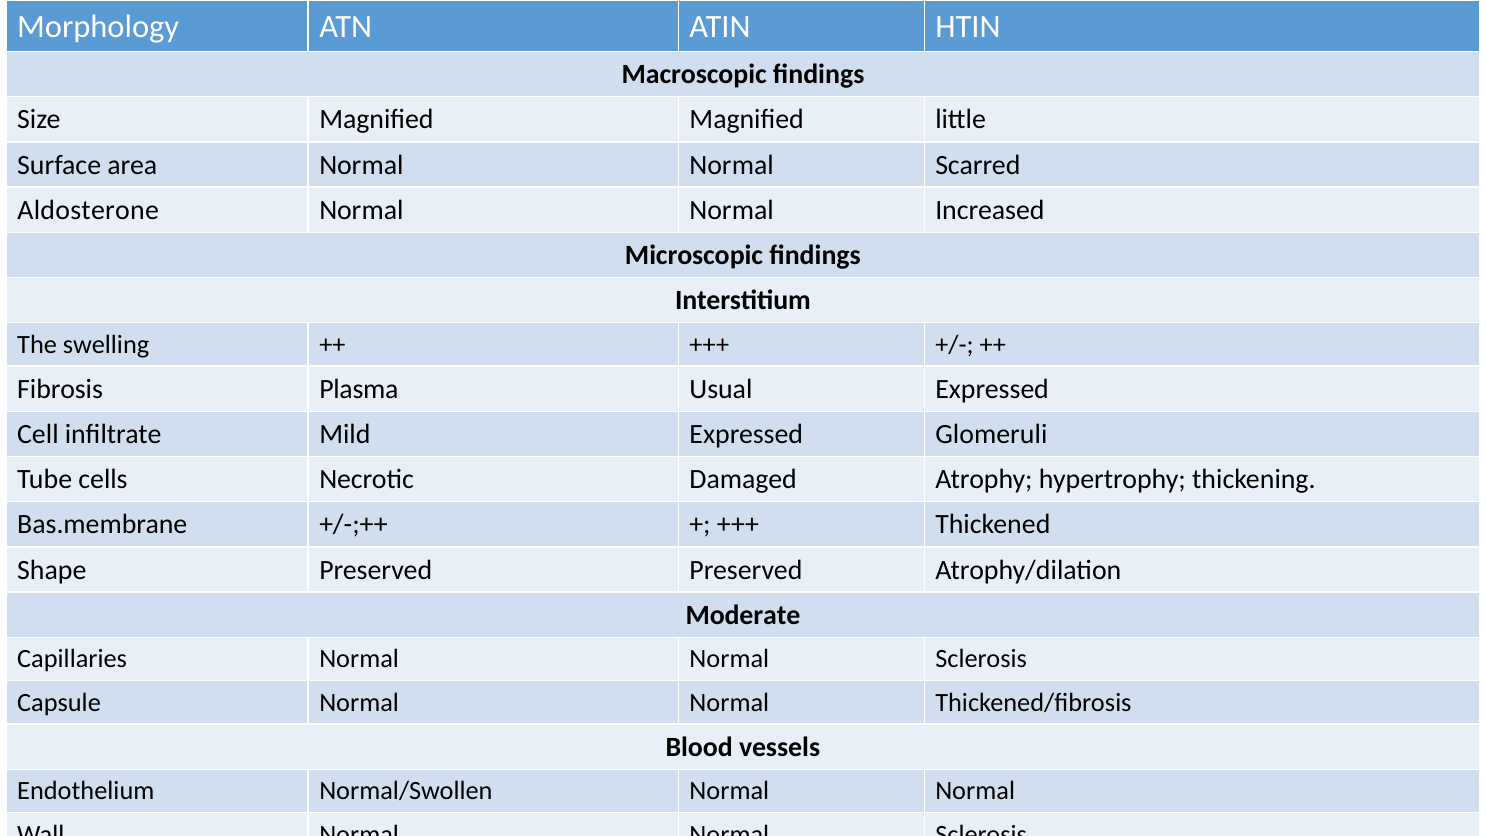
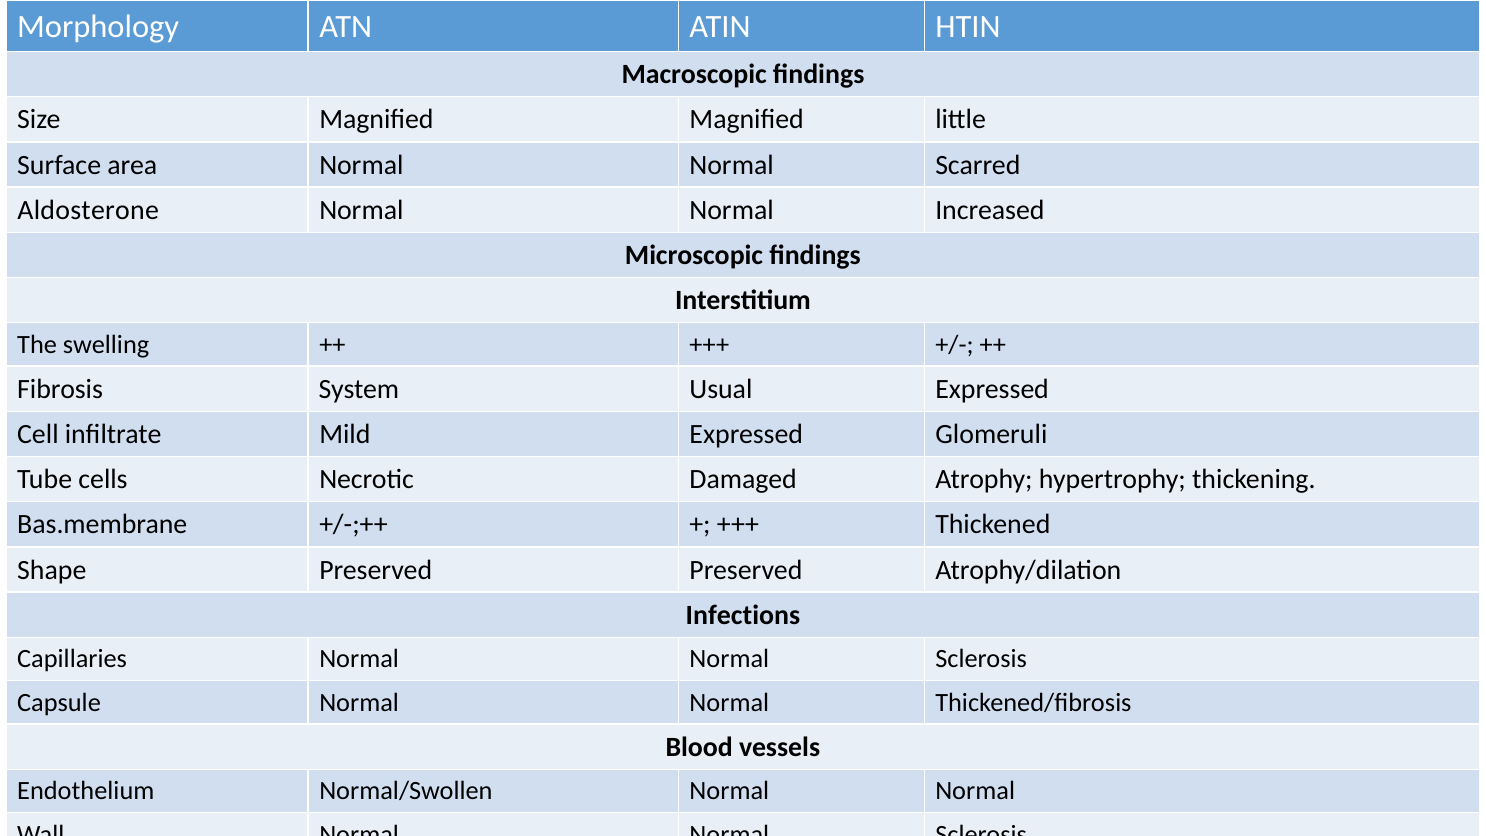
Plasma: Plasma -> System (359, 389)
Moderate: Moderate -> Infections (743, 615)
